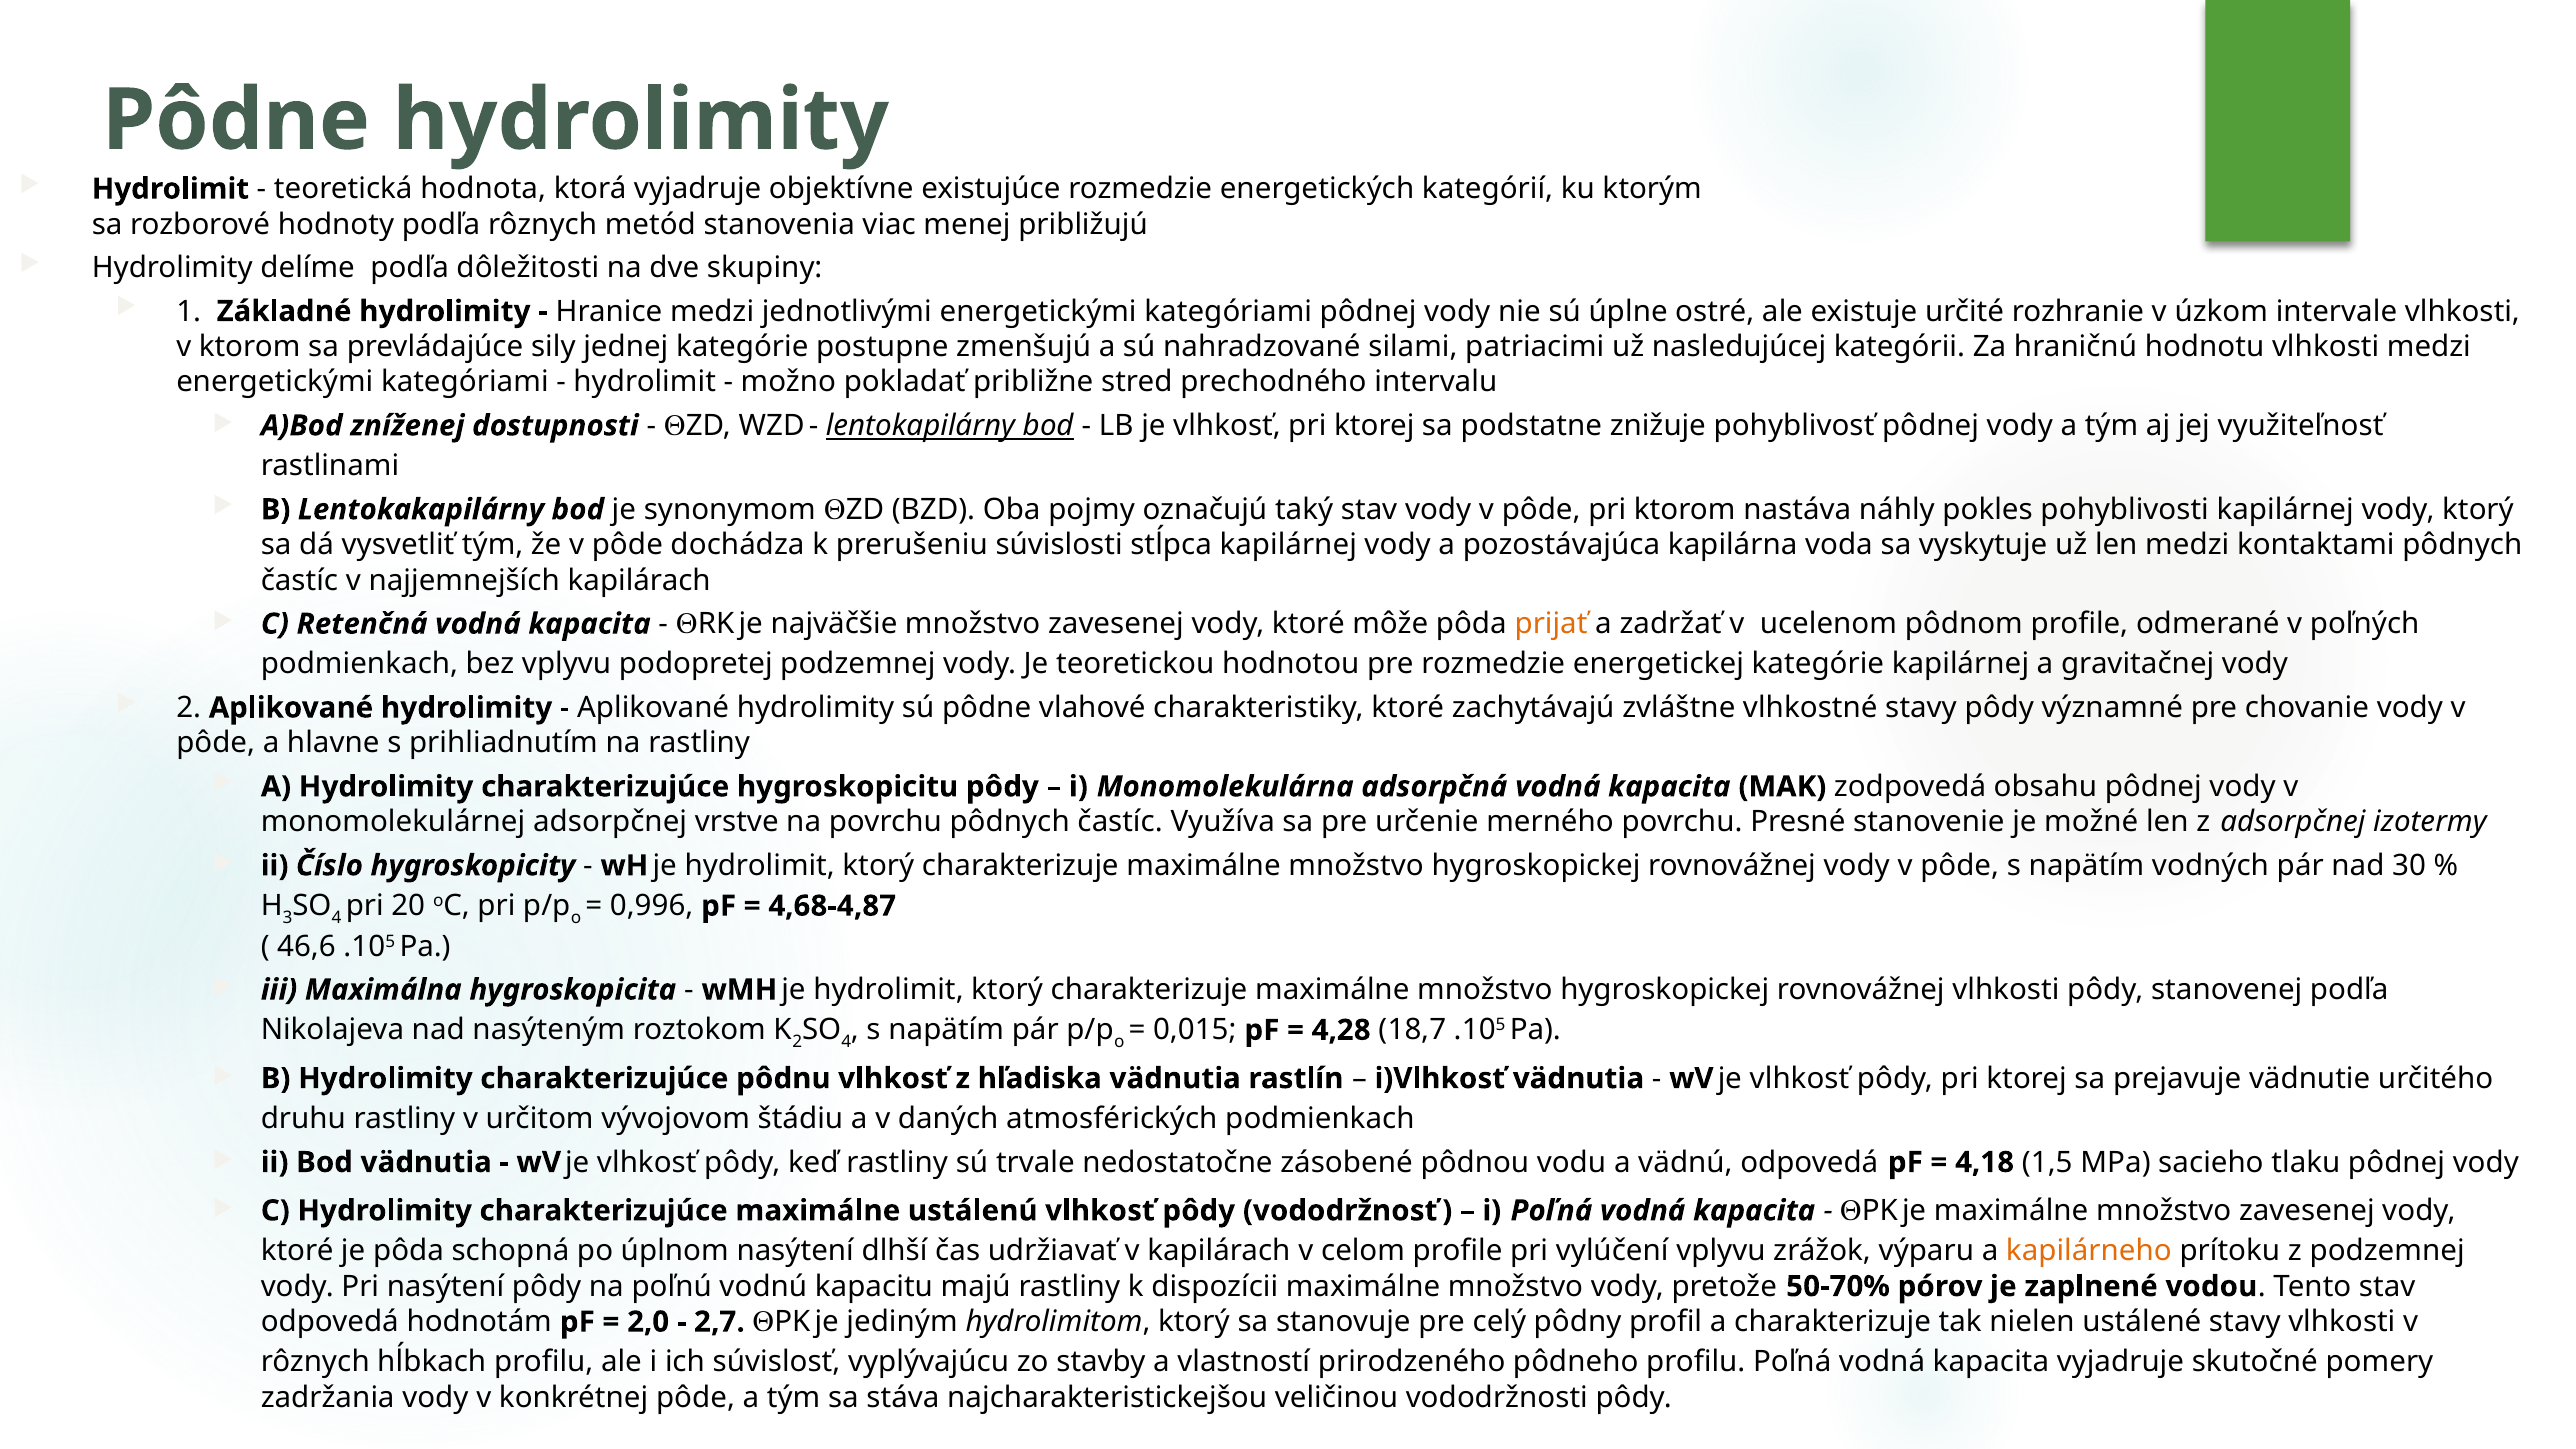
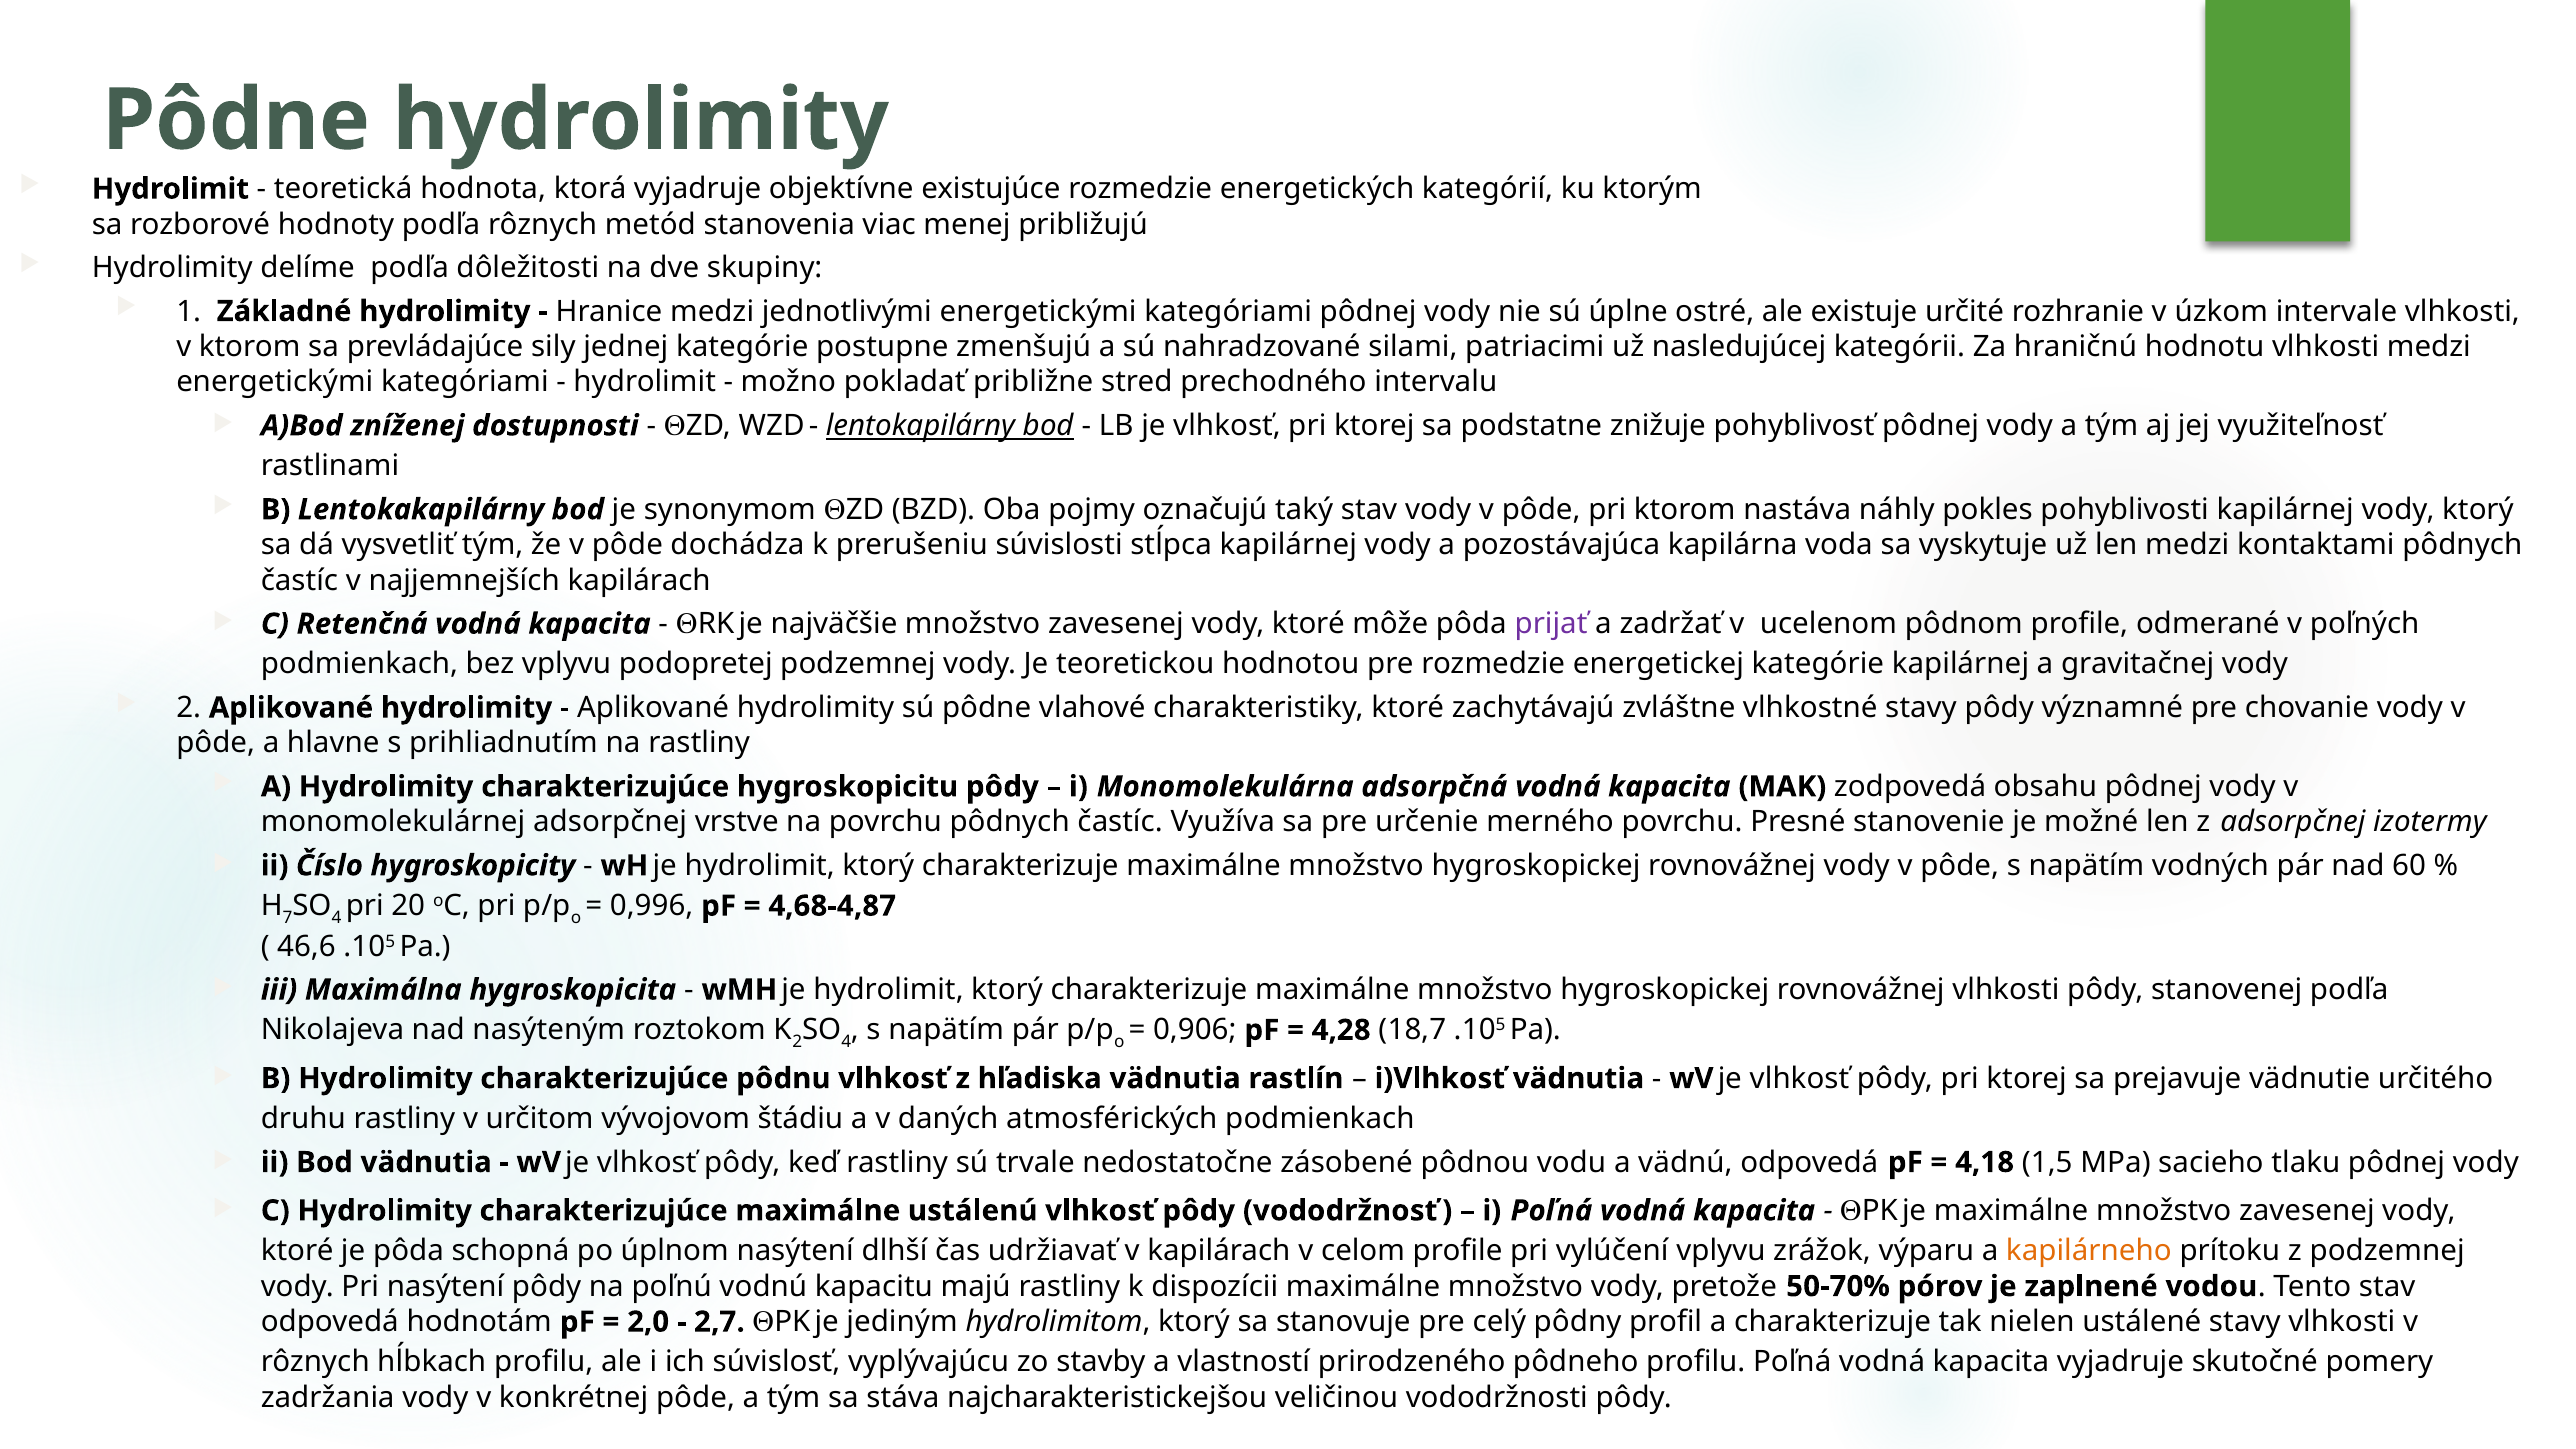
prijať colour: orange -> purple (1551, 624)
30: 30 -> 60 (2409, 866)
3: 3 -> 7 (288, 917)
0,015: 0,015 -> 0,906 (1195, 1030)
